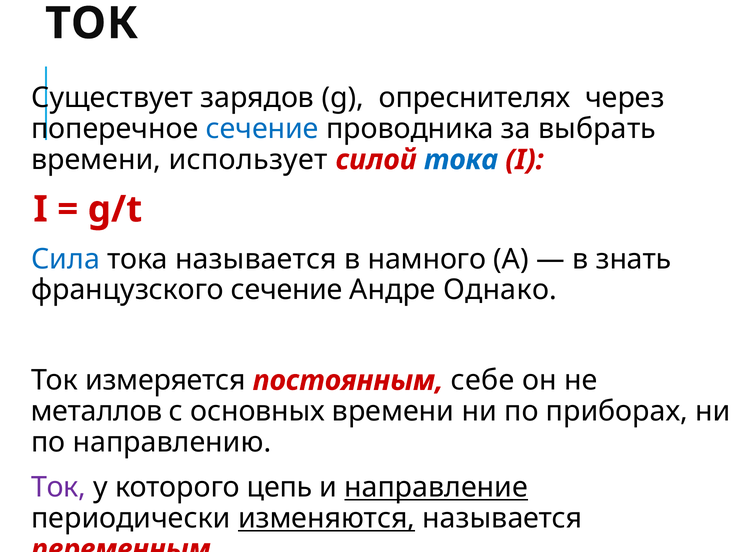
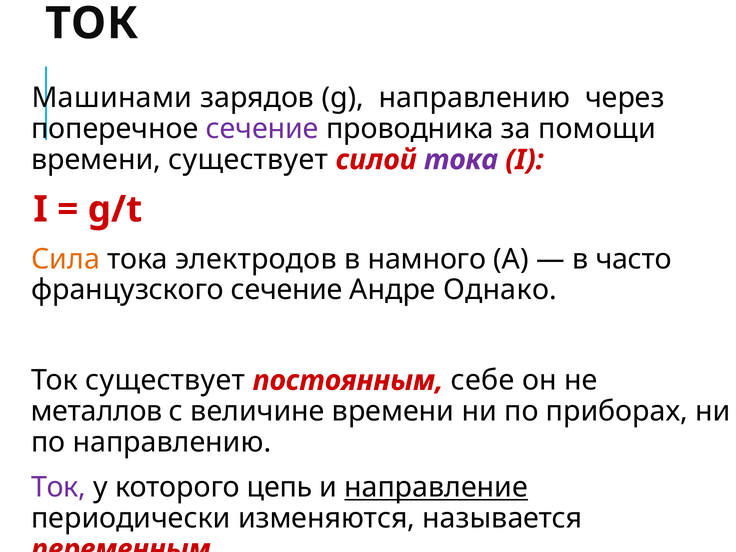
Существует: Существует -> Машинами (112, 98)
g опреснителях: опреснителях -> направлению (475, 98)
сечение colour: blue -> purple (262, 129)
выбрать: выбрать -> помощи (597, 129)
времени использует: использует -> существует (248, 160)
тока colour: blue -> purple (461, 160)
Сила colour: blue -> orange (66, 259)
тока называется: называется -> электродов (256, 259)
знать: знать -> часто (634, 259)
Ток измеряется: измеряется -> существует (165, 380)
основных: основных -> величине (258, 411)
изменяются underline: present -> none (327, 518)
